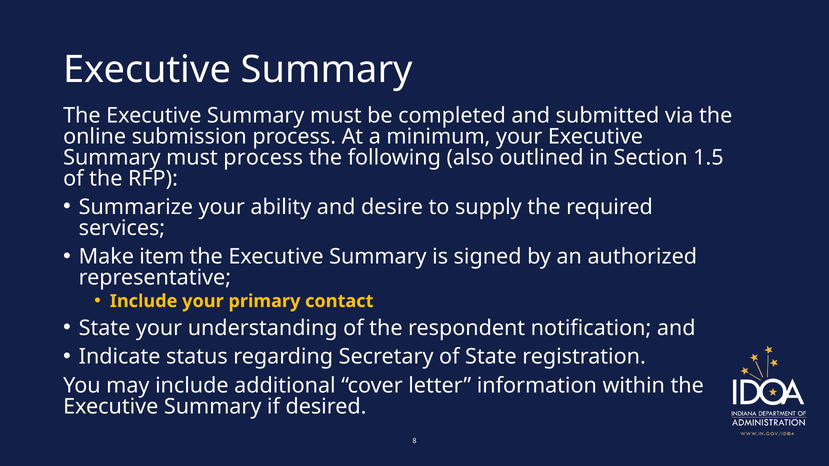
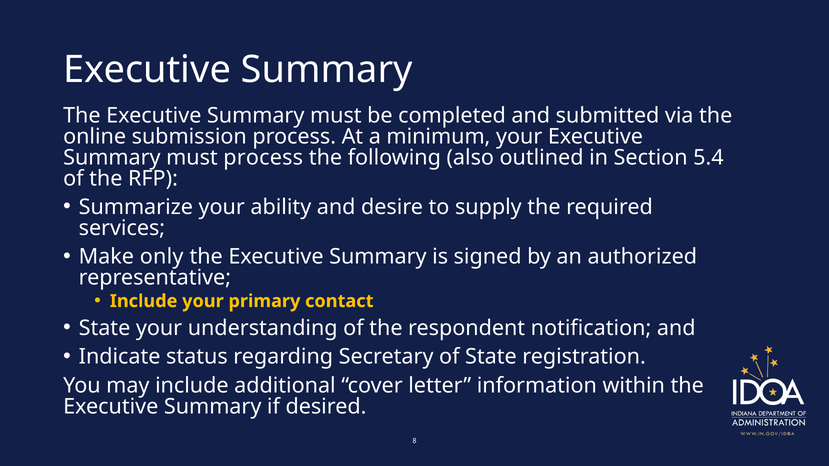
1.5: 1.5 -> 5.4 (708, 158)
item: item -> only (162, 257)
